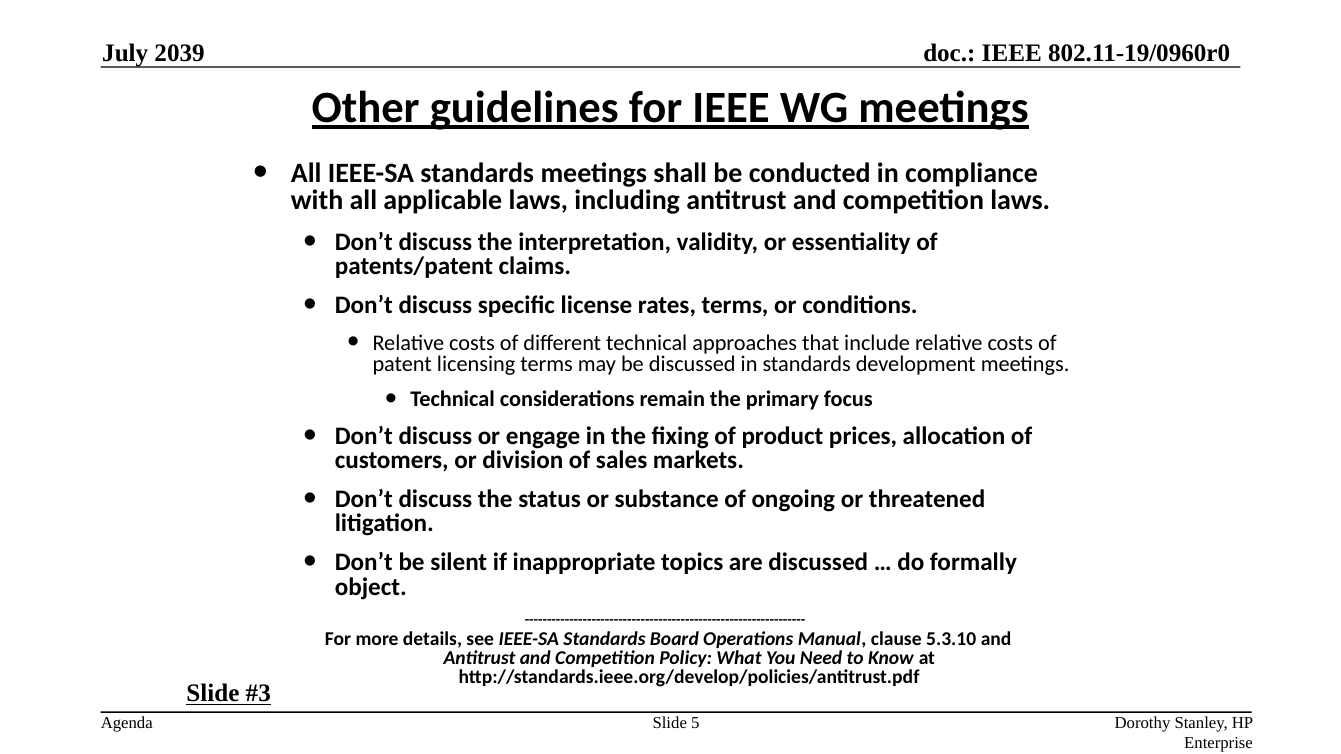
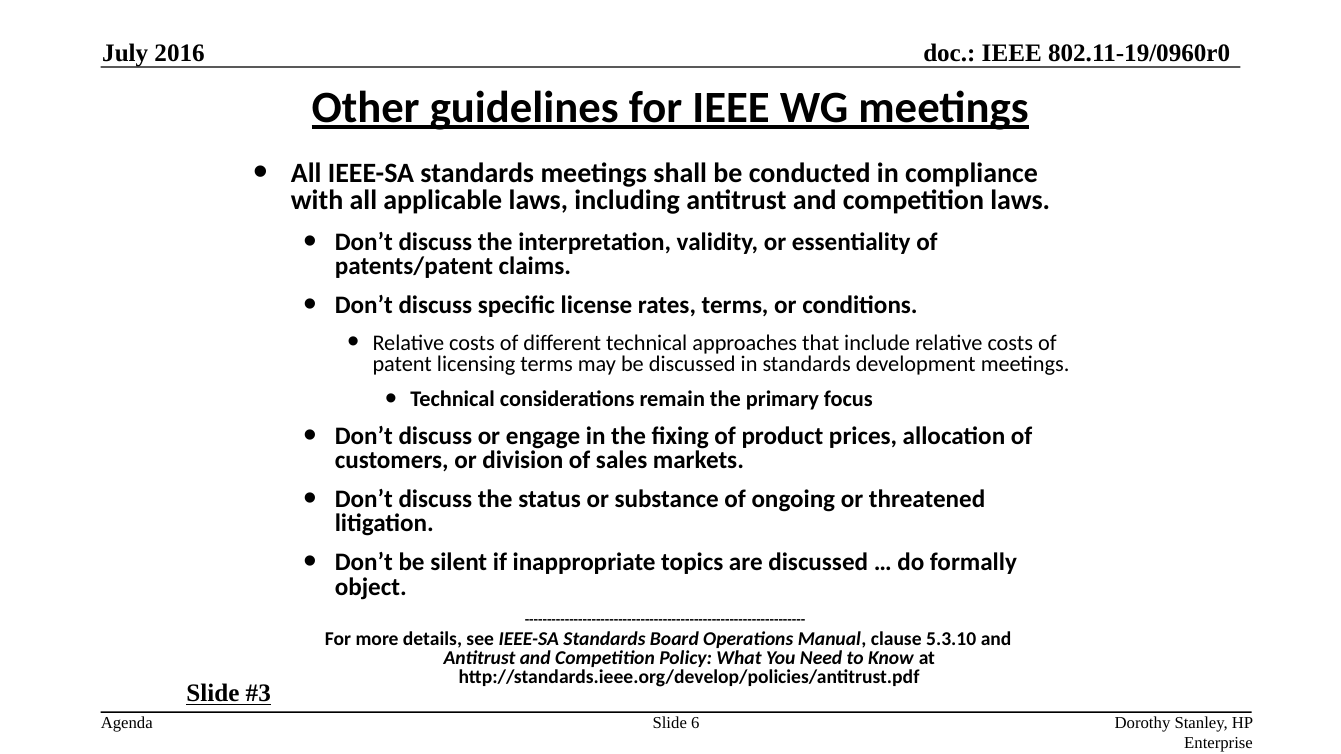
2039: 2039 -> 2016 (180, 54)
5: 5 -> 6 (695, 723)
